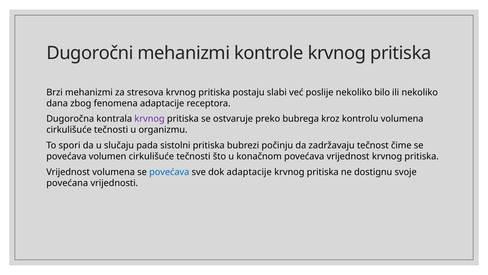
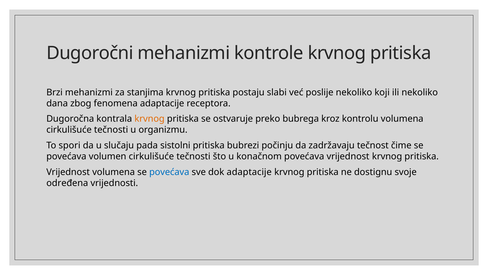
stresova: stresova -> stanjima (145, 92)
bilo: bilo -> koji (382, 92)
krvnog colour: purple -> orange (150, 119)
povećana: povećana -> određena (67, 183)
